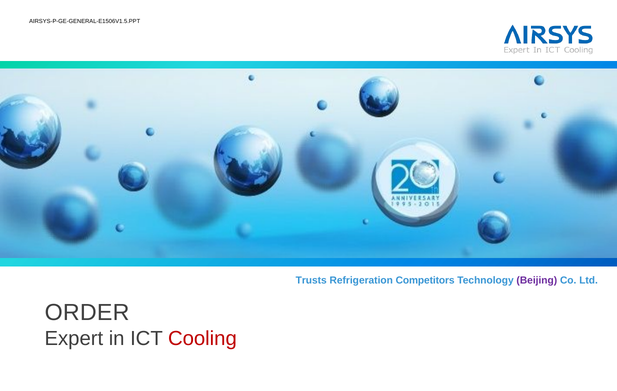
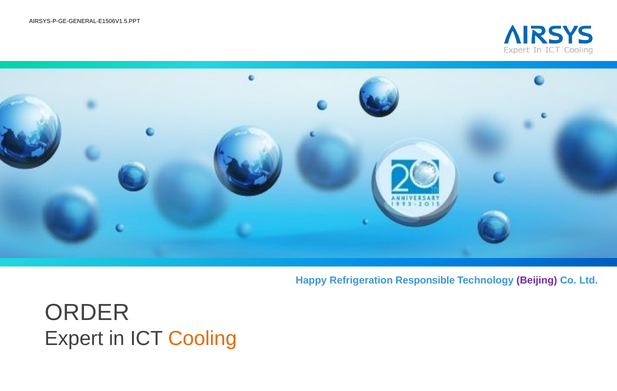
Trusts: Trusts -> Happy (311, 280)
Competitors: Competitors -> Responsible (425, 280)
Cooling colour: red -> orange (202, 338)
